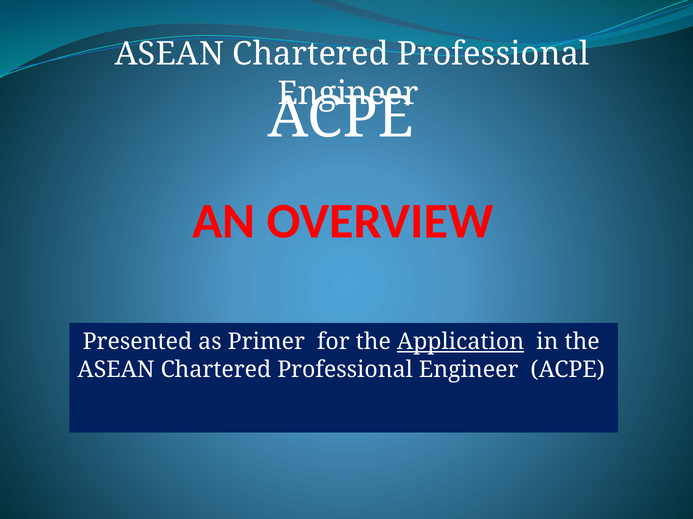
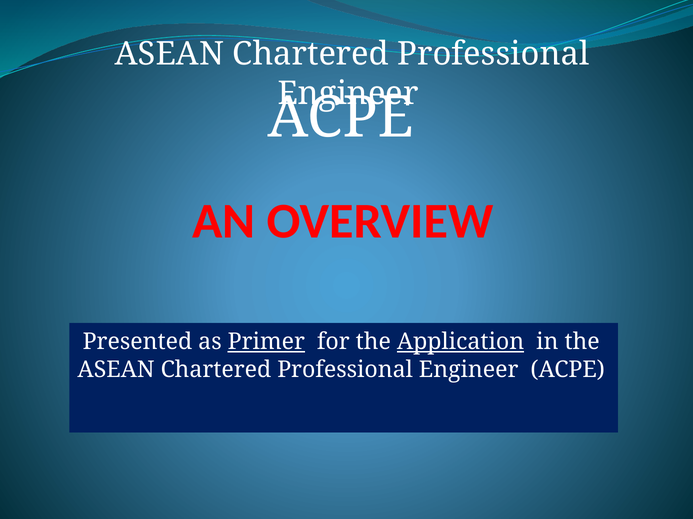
Primer underline: none -> present (266, 342)
